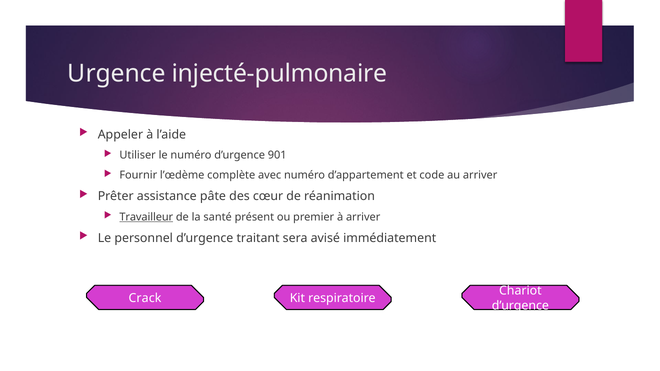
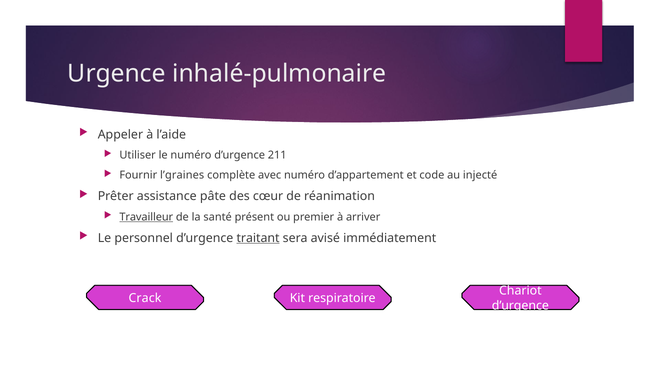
injecté-pulmonaire: injecté-pulmonaire -> inhalé-pulmonaire (279, 74)
901: 901 -> 211 (277, 155)
l’œdème: l’œdème -> l’graines (182, 175)
au arriver: arriver -> injecté (480, 175)
traitant underline: none -> present (258, 238)
